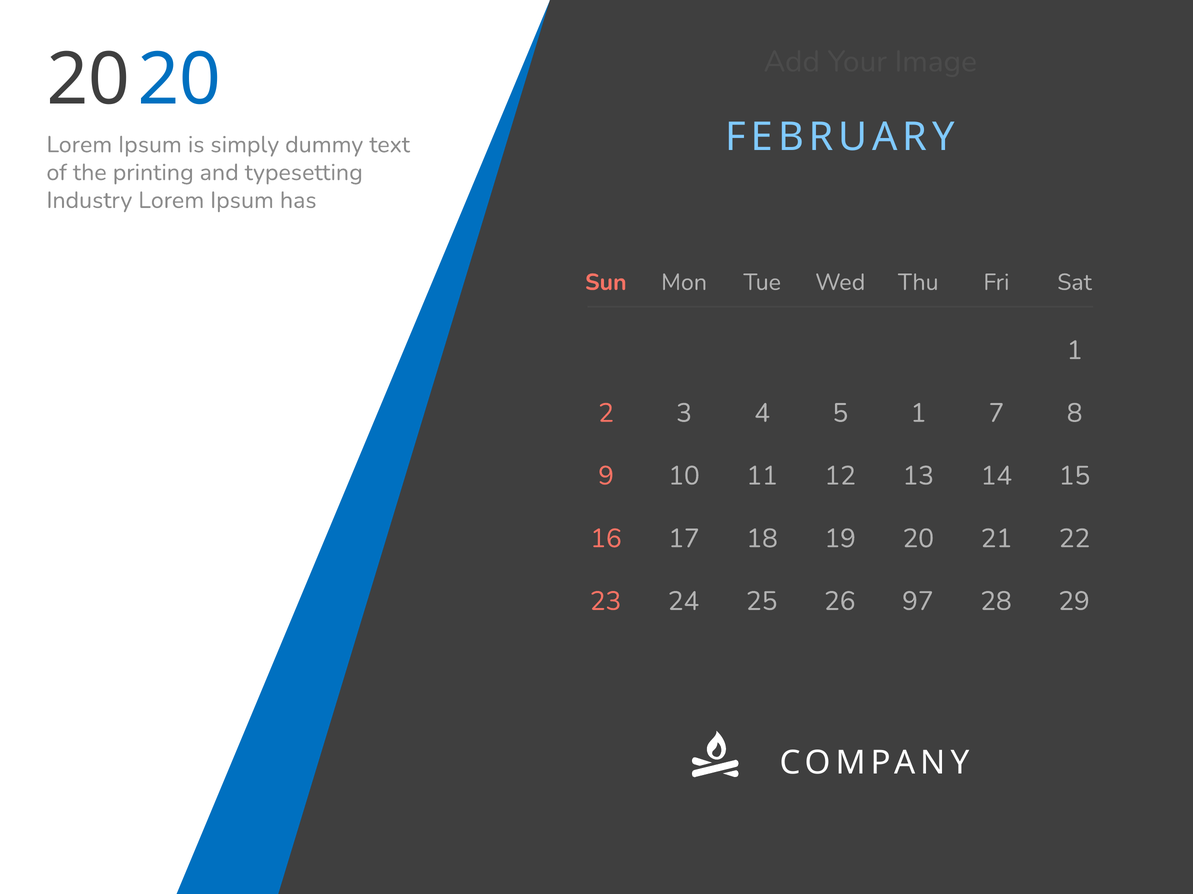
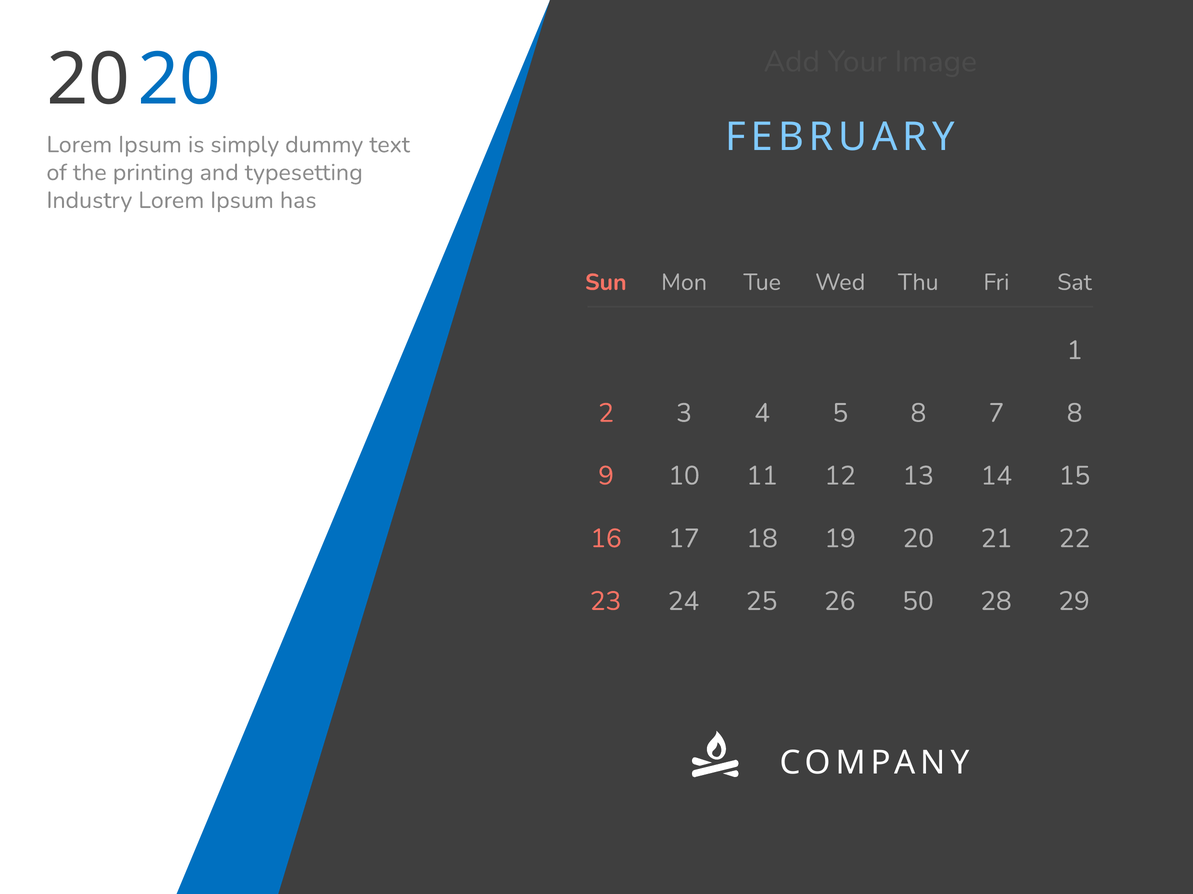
5 1: 1 -> 8 (918, 413)
97: 97 -> 50 (918, 602)
